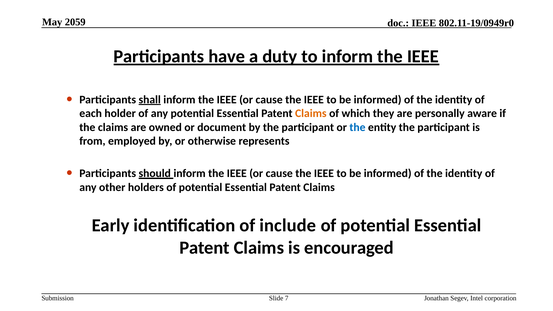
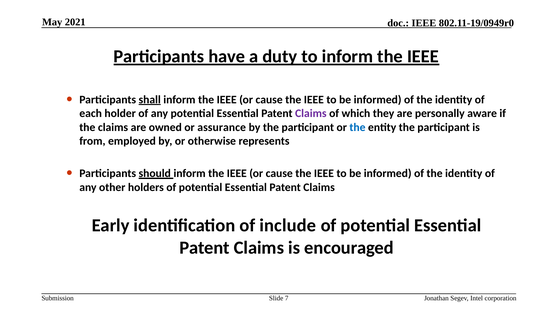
2059: 2059 -> 2021 (75, 22)
Claims colour: orange -> purple (311, 114)
document: document -> assurance (222, 127)
